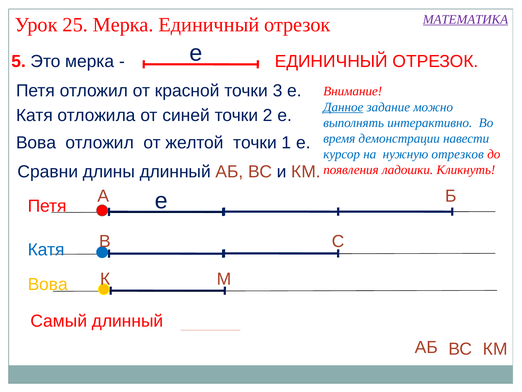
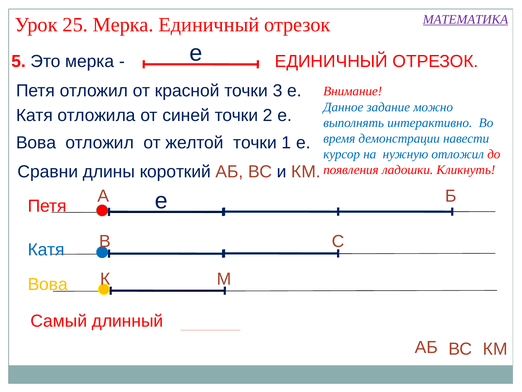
Данное underline: present -> none (343, 107)
нужную отрезков: отрезков -> отложил (458, 154)
длины длинный: длинный -> короткий (175, 171)
